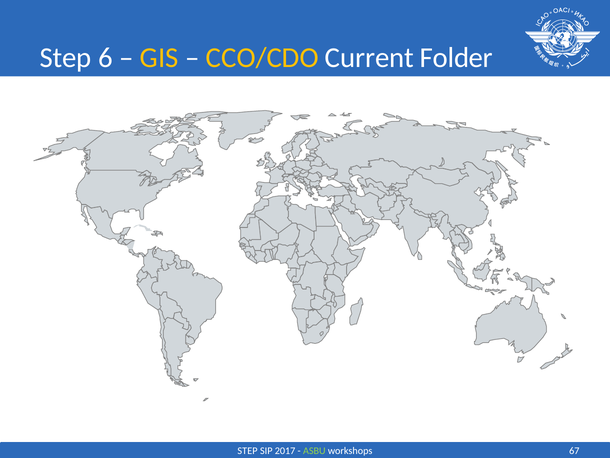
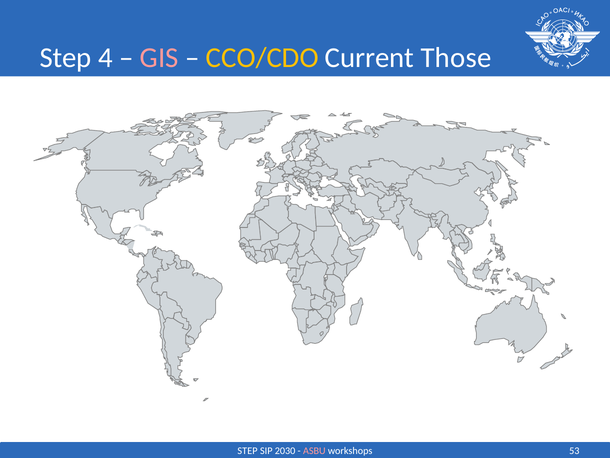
6: 6 -> 4 (105, 58)
GIS colour: yellow -> pink (159, 58)
Folder: Folder -> Those (456, 58)
2017: 2017 -> 2030 (285, 450)
ASBU colour: light green -> pink (314, 450)
67: 67 -> 53 (574, 450)
